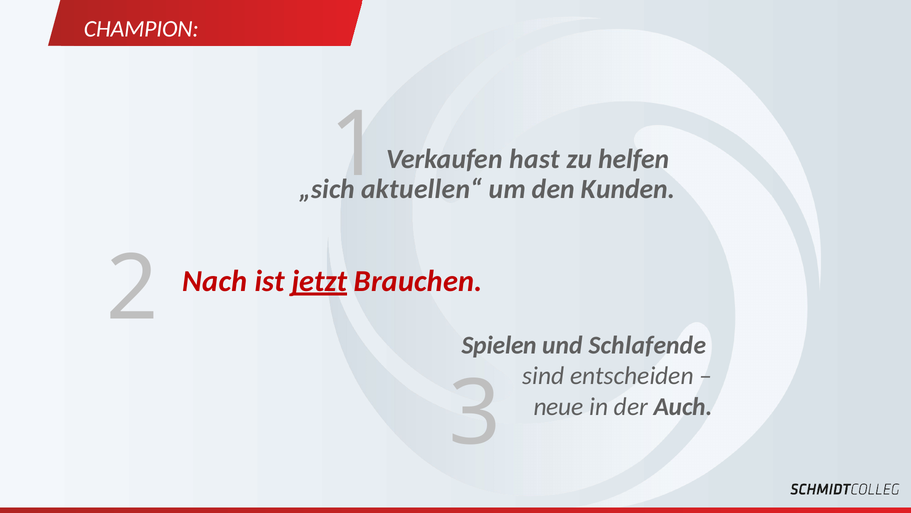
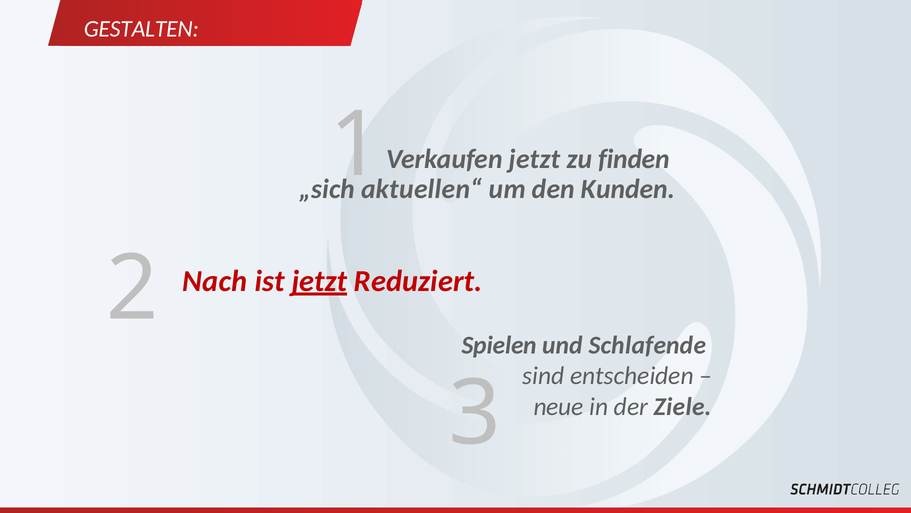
CHAMPION: CHAMPION -> GESTALTEN (141, 29)
Verkaufen hast: hast -> jetzt (535, 159)
helfen: helfen -> finden (634, 159)
Brauchen: Brauchen -> Reduziert (418, 281)
Auch: Auch -> Ziele (683, 406)
